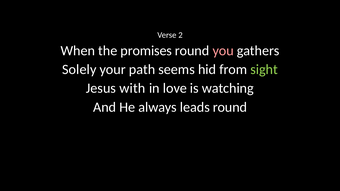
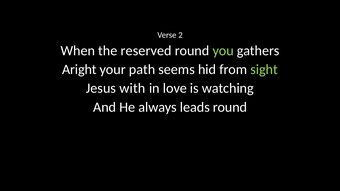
promises: promises -> reserved (146, 51)
you colour: pink -> light green (223, 51)
Solely: Solely -> Aright (79, 70)
